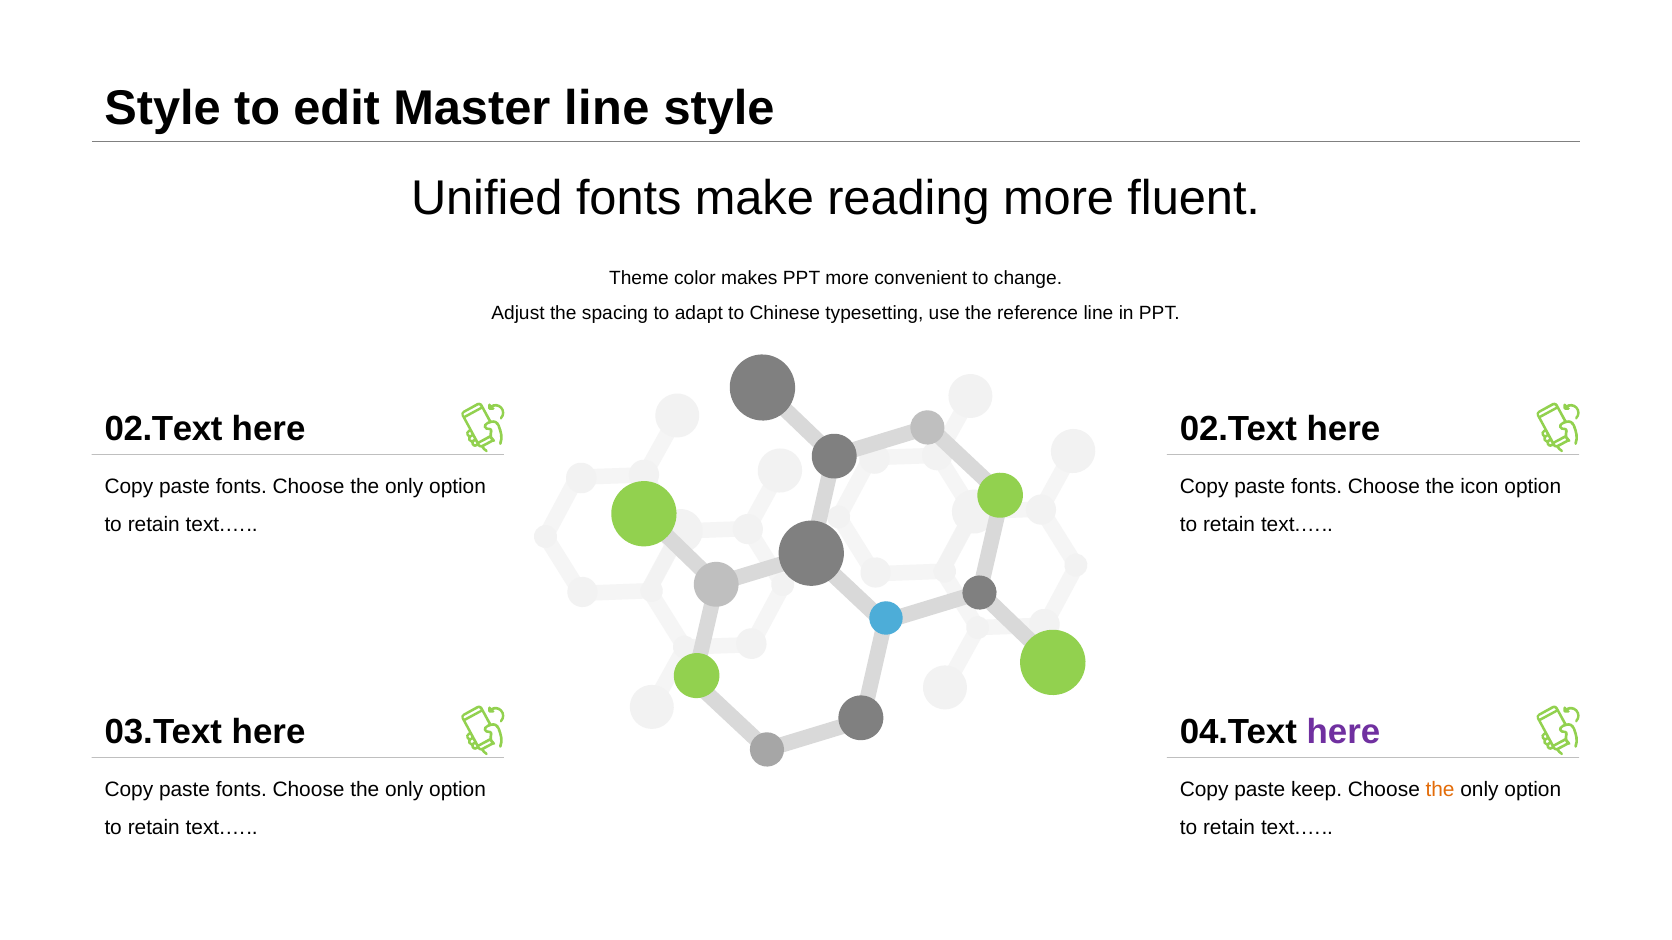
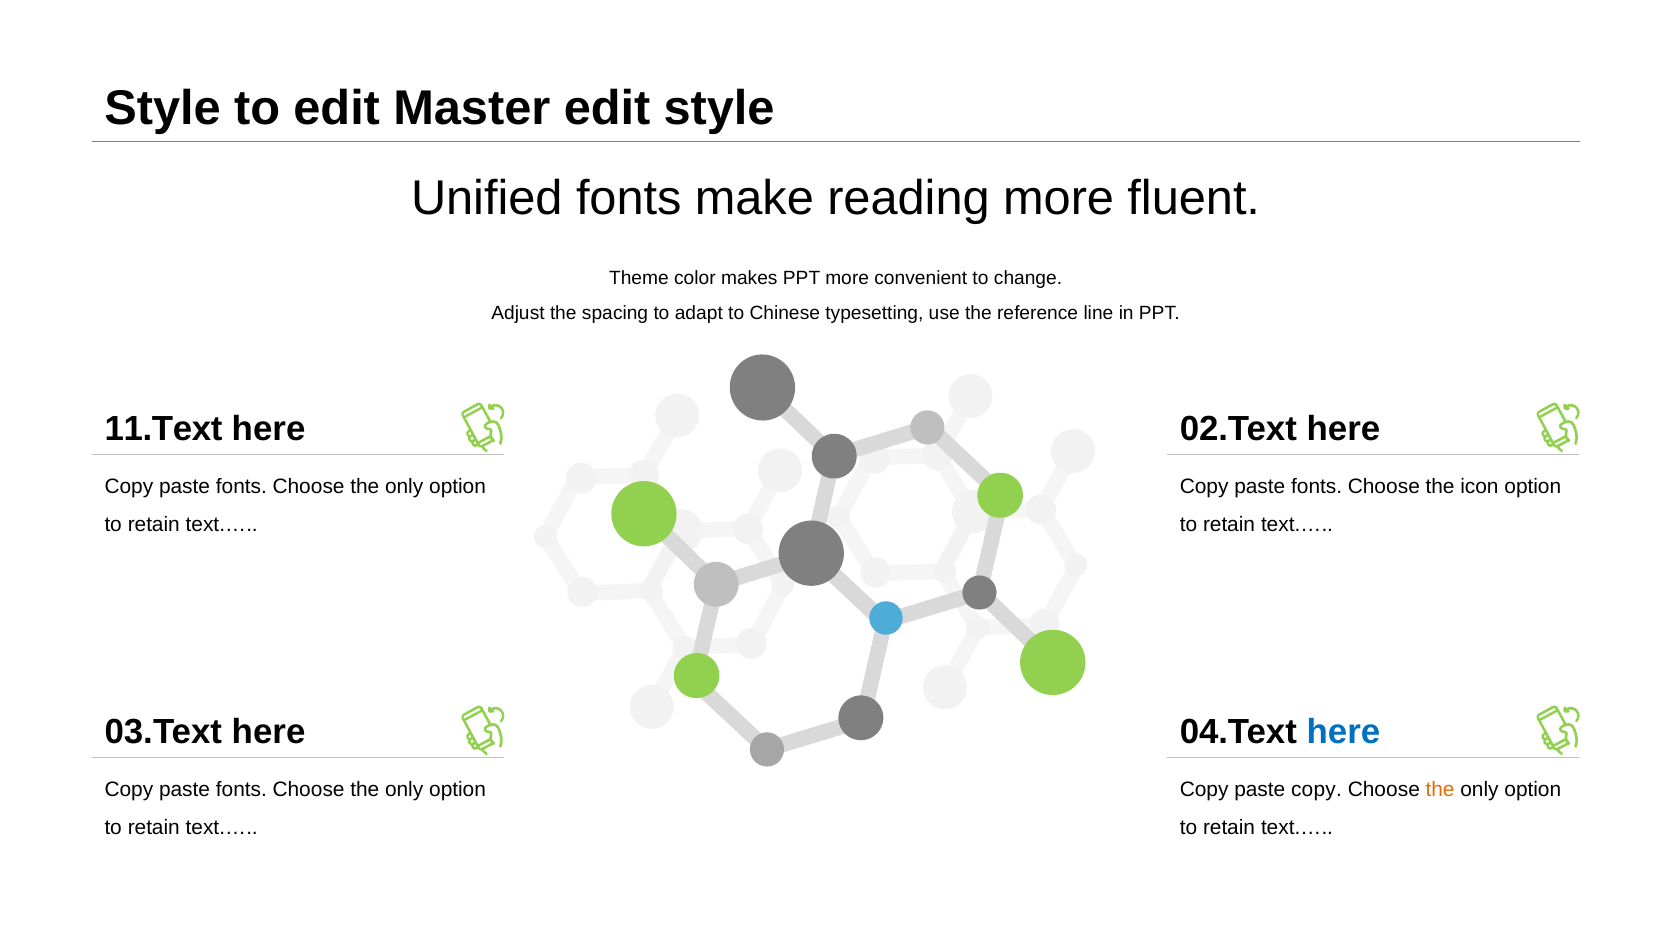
Master line: line -> edit (607, 108)
02.Text: 02.Text -> 11.Text (164, 430)
here colour: purple -> blue (1343, 733)
paste keep: keep -> copy (1316, 790)
